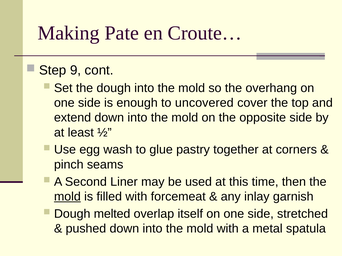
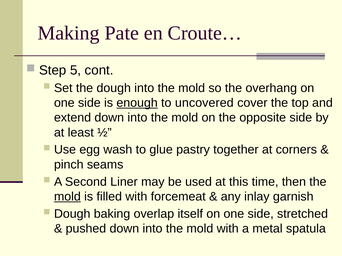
9: 9 -> 5 (76, 70)
enough underline: none -> present (137, 103)
melted: melted -> baking (112, 214)
